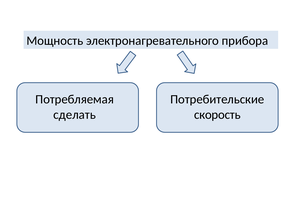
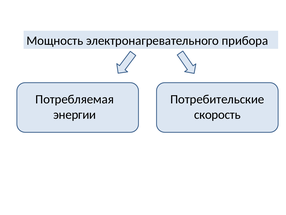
сделать: сделать -> энергии (75, 114)
